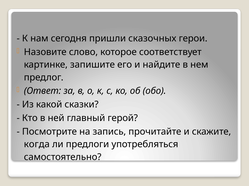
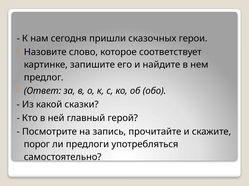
когда: когда -> порог (37, 145)
